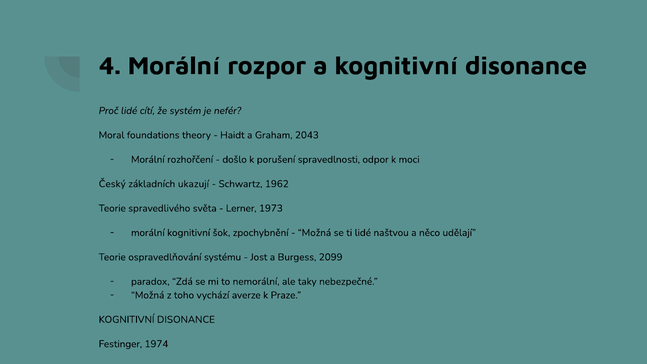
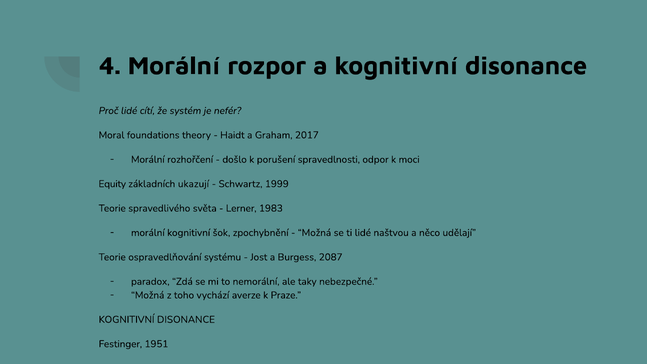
2043: 2043 -> 2017 (307, 135)
Český: Český -> Equity (112, 184)
1962: 1962 -> 1999 (277, 184)
1973: 1973 -> 1983 (271, 208)
2099: 2099 -> 2087 (331, 257)
1974: 1974 -> 1951 (156, 344)
